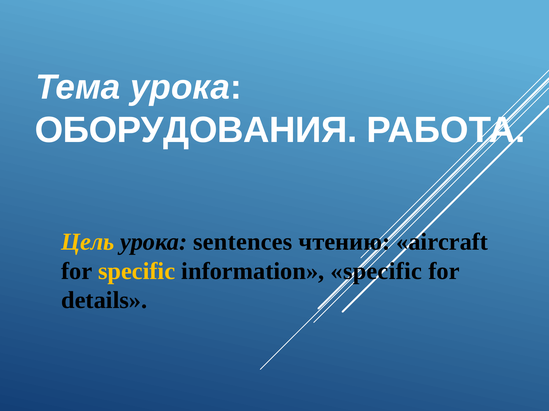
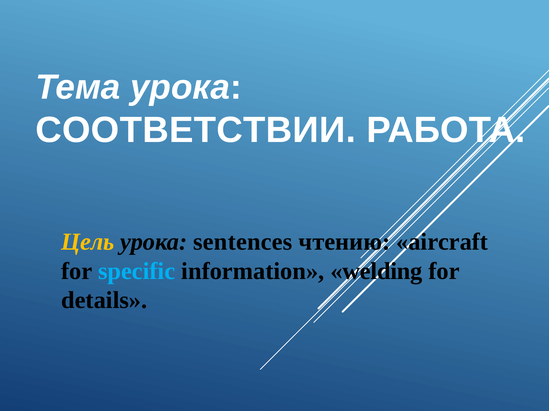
ОБОРУДОВАНИЯ: ОБОРУДОВАНИЯ -> СООТВЕТСТВИИ (196, 130)
specific colour: yellow -> light blue (137, 271)
information specific: specific -> welding (376, 271)
